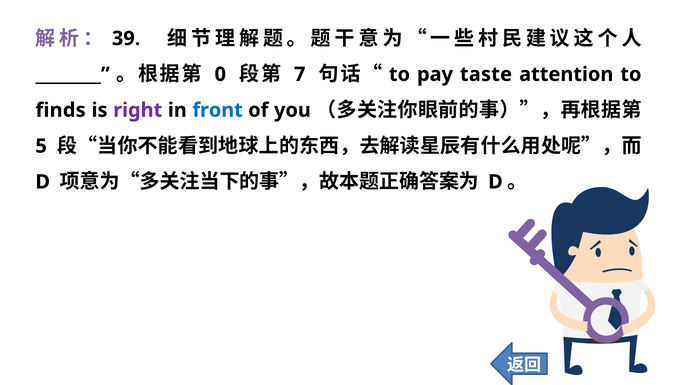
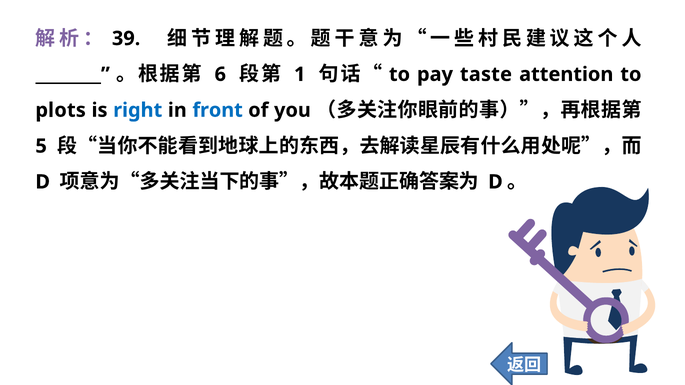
0: 0 -> 6 (220, 74)
7: 7 -> 1 (300, 74)
finds: finds -> plots (61, 110)
right colour: purple -> blue (138, 110)
